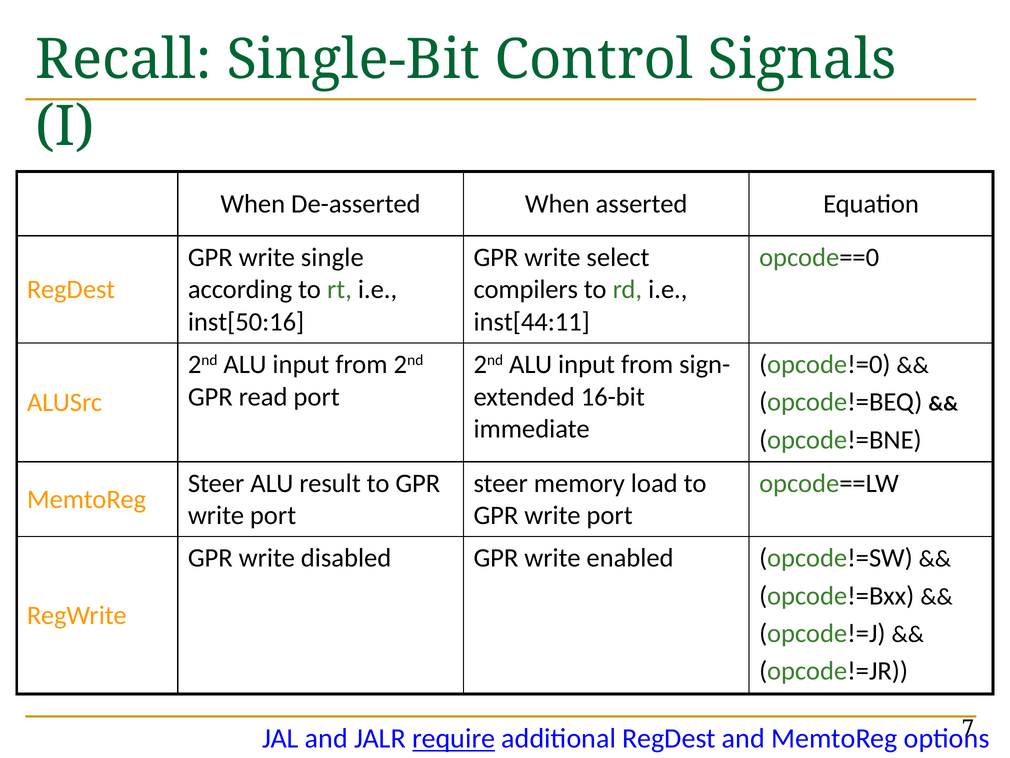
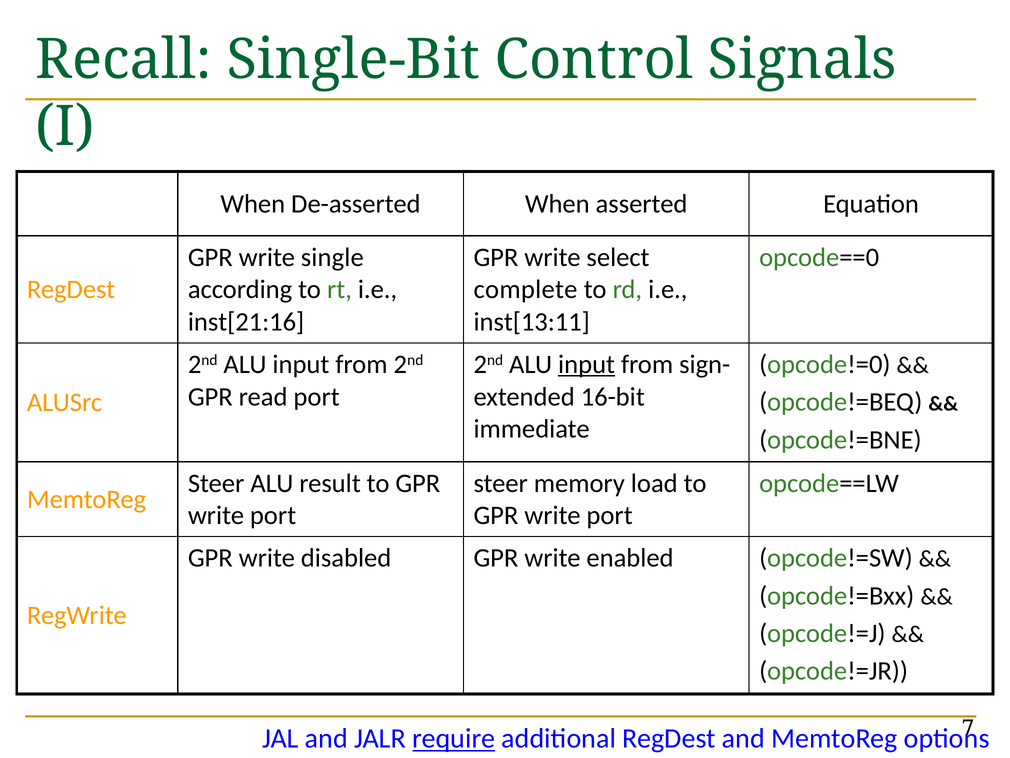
compilers: compilers -> complete (526, 289)
inst[50:16: inst[50:16 -> inst[21:16 (246, 322)
inst[44:11: inst[44:11 -> inst[13:11 (532, 322)
input underline: none -> present (587, 364)
